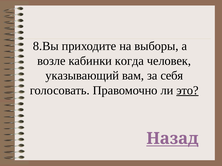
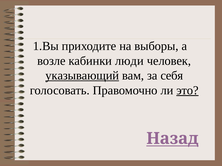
8.Вы: 8.Вы -> 1.Вы (46, 46)
когда: когда -> люди (129, 61)
указывающий underline: none -> present (82, 76)
